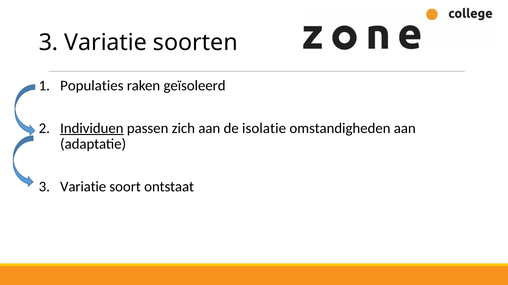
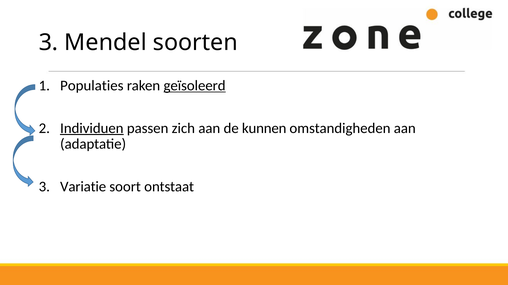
Variatie: Variatie -> Mendel (106, 43)
geïsoleerd underline: none -> present (195, 86)
isolatie: isolatie -> kunnen (264, 128)
